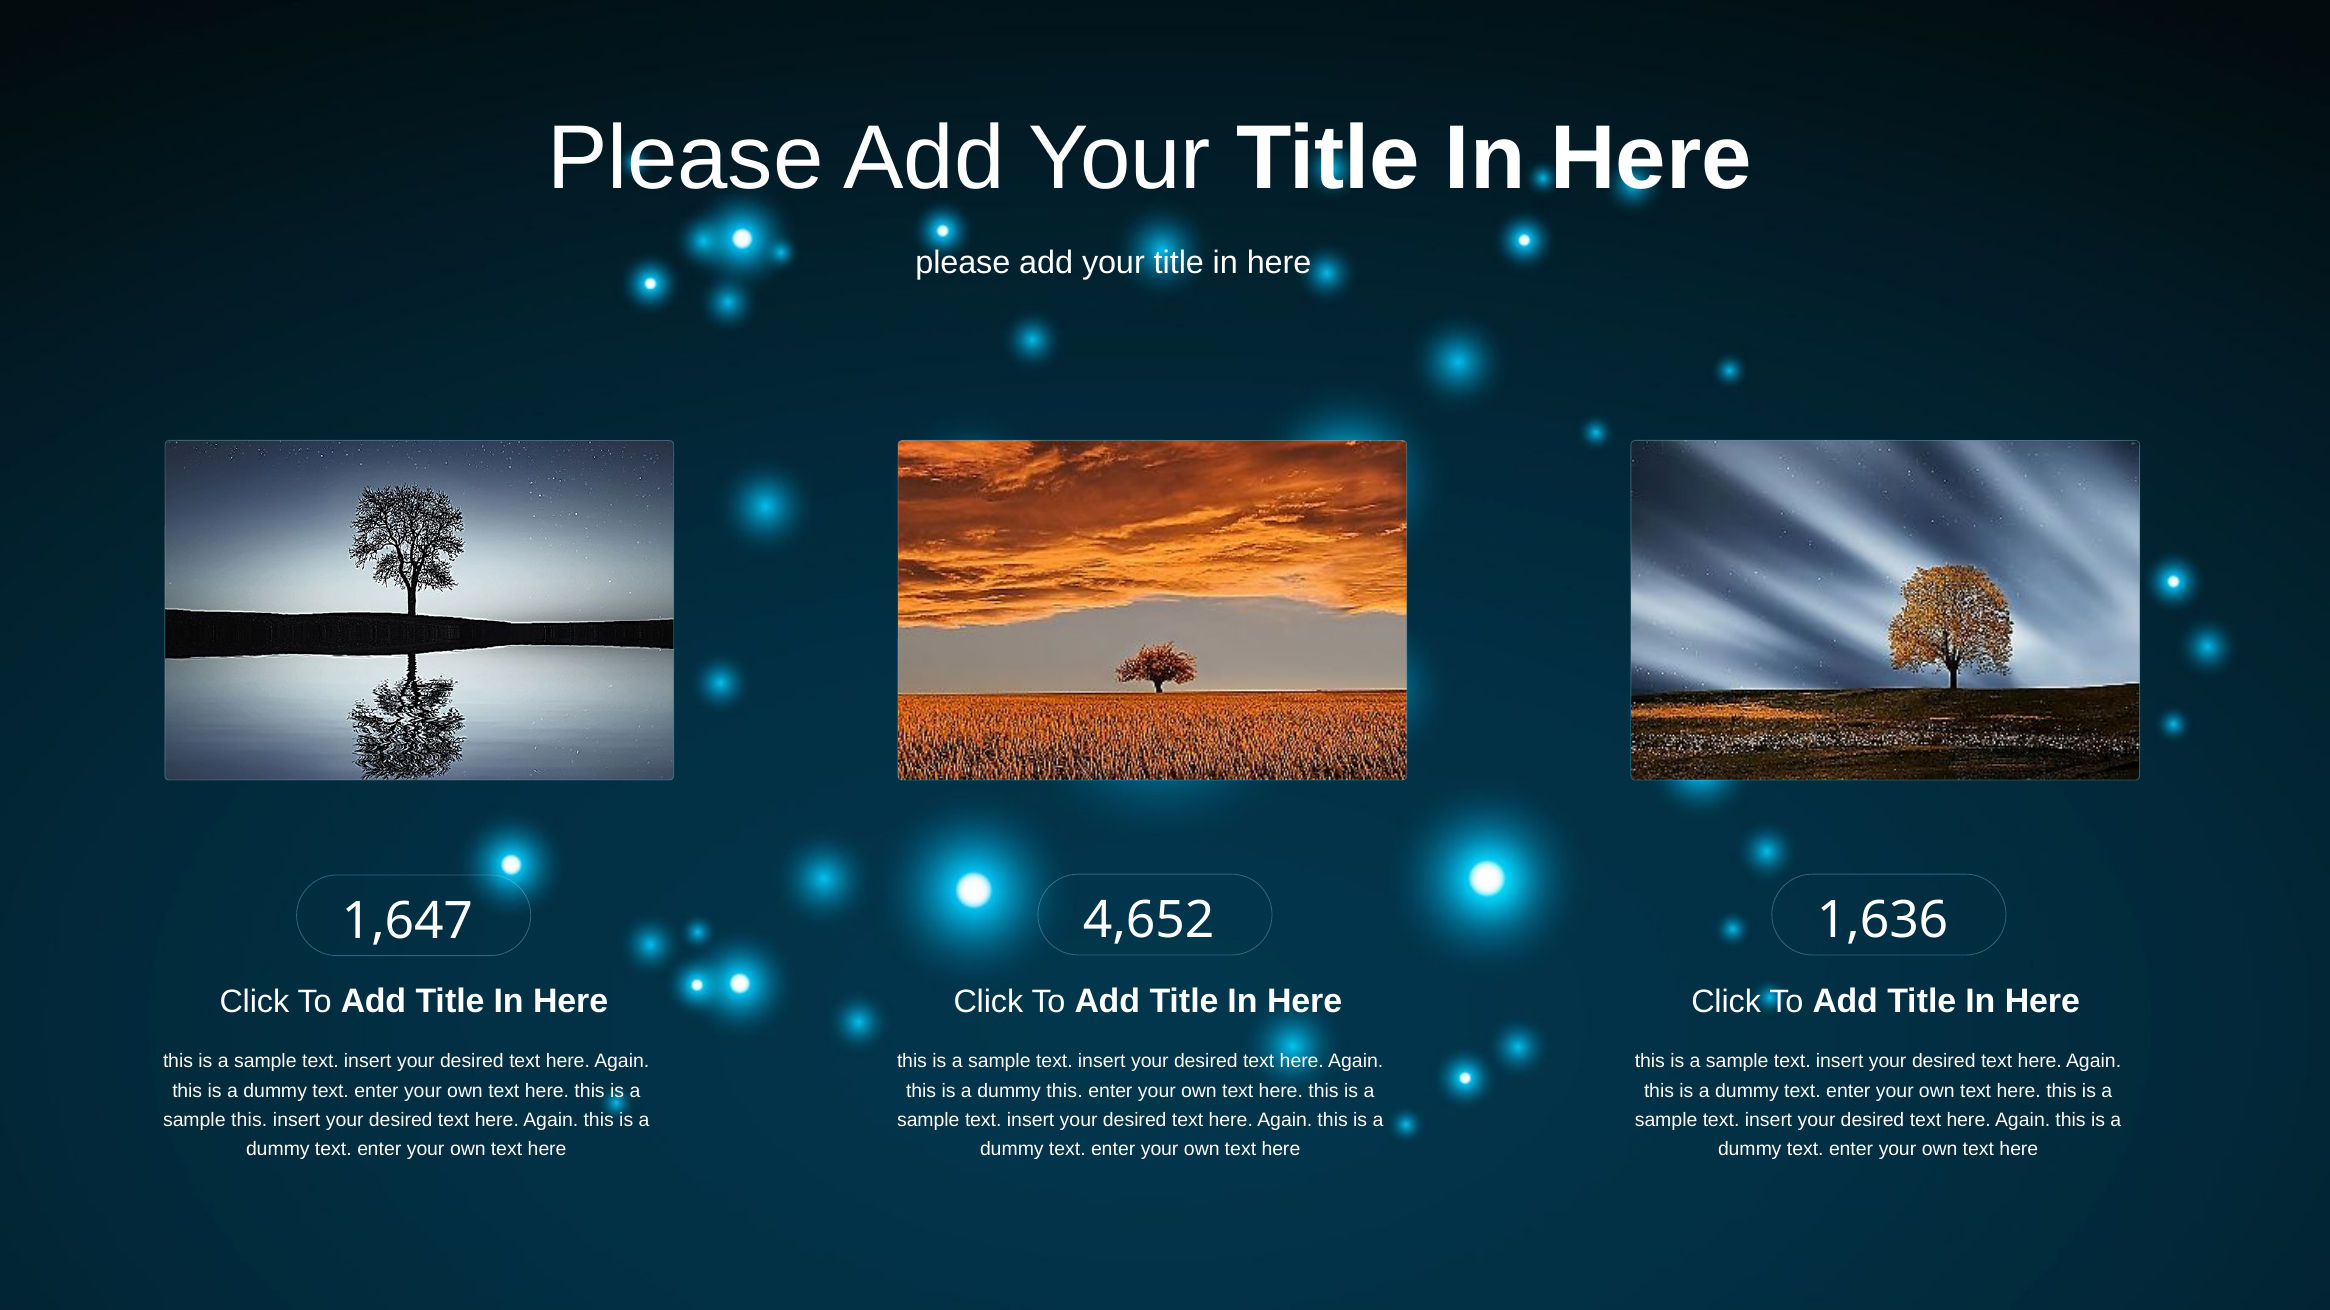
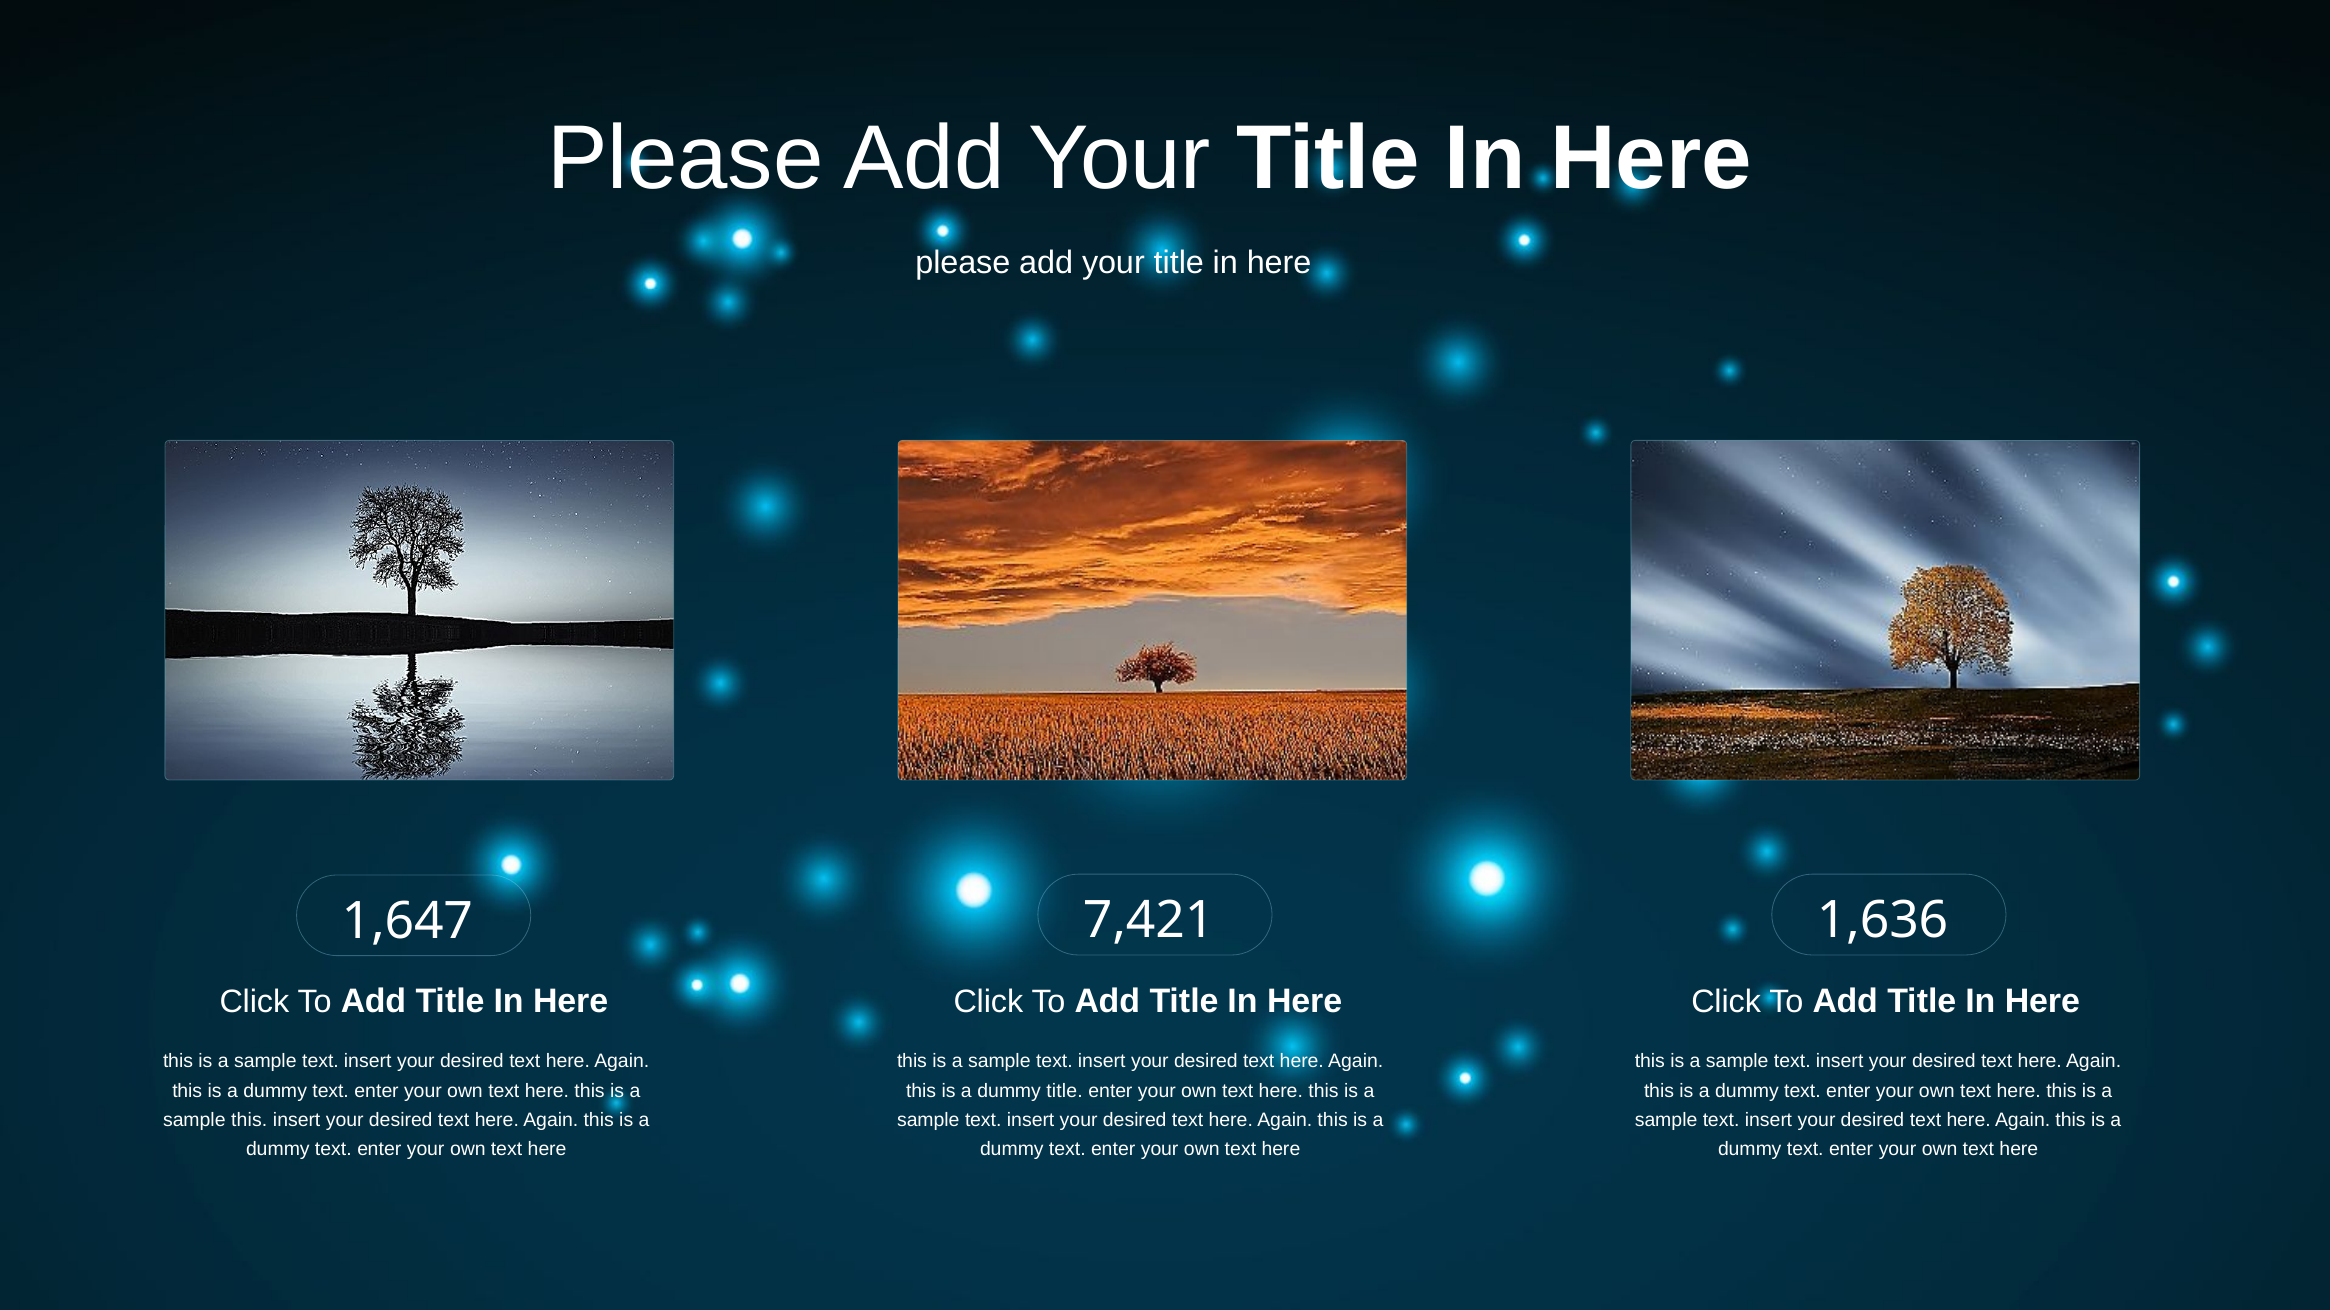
4,652: 4,652 -> 7,421 (1149, 921)
dummy this: this -> title (1065, 1091)
